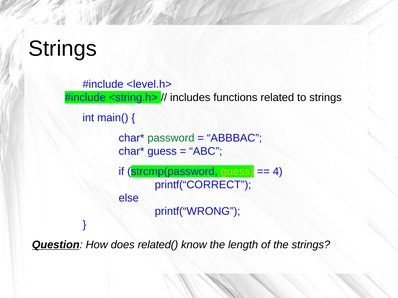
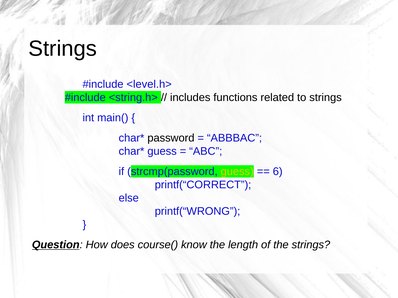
password colour: green -> black (171, 138)
4: 4 -> 6 (278, 172)
related(: related( -> course( (158, 245)
